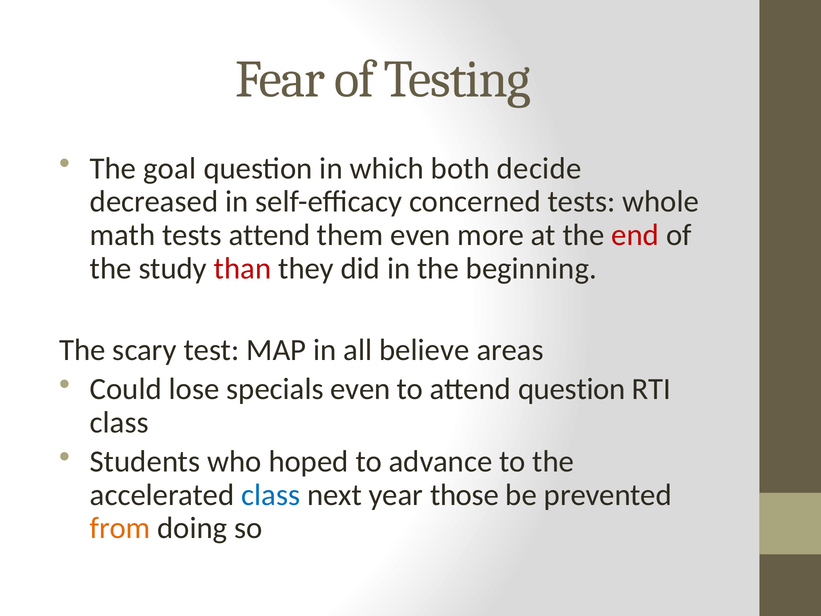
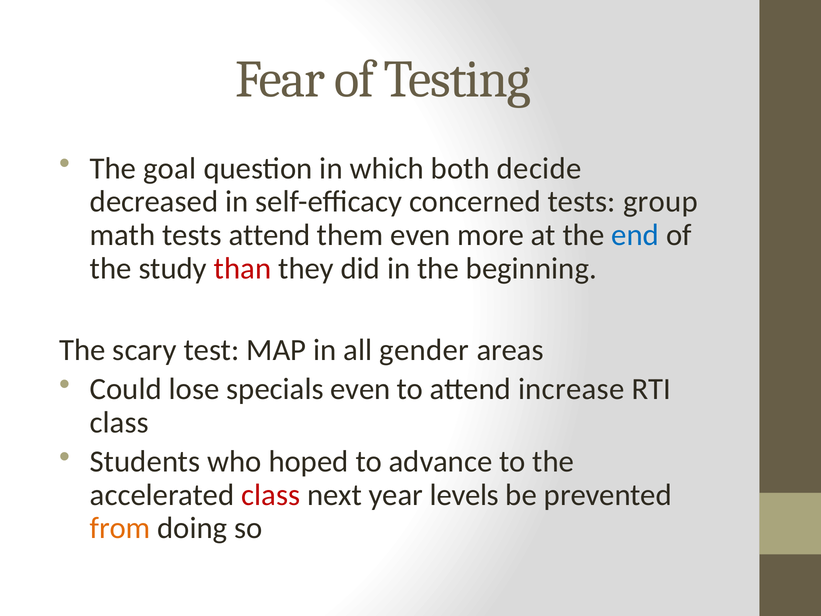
whole: whole -> group (661, 202)
end colour: red -> blue (635, 235)
believe: believe -> gender (424, 350)
attend question: question -> increase (571, 389)
class colour: blue -> red (271, 495)
those: those -> levels (464, 495)
